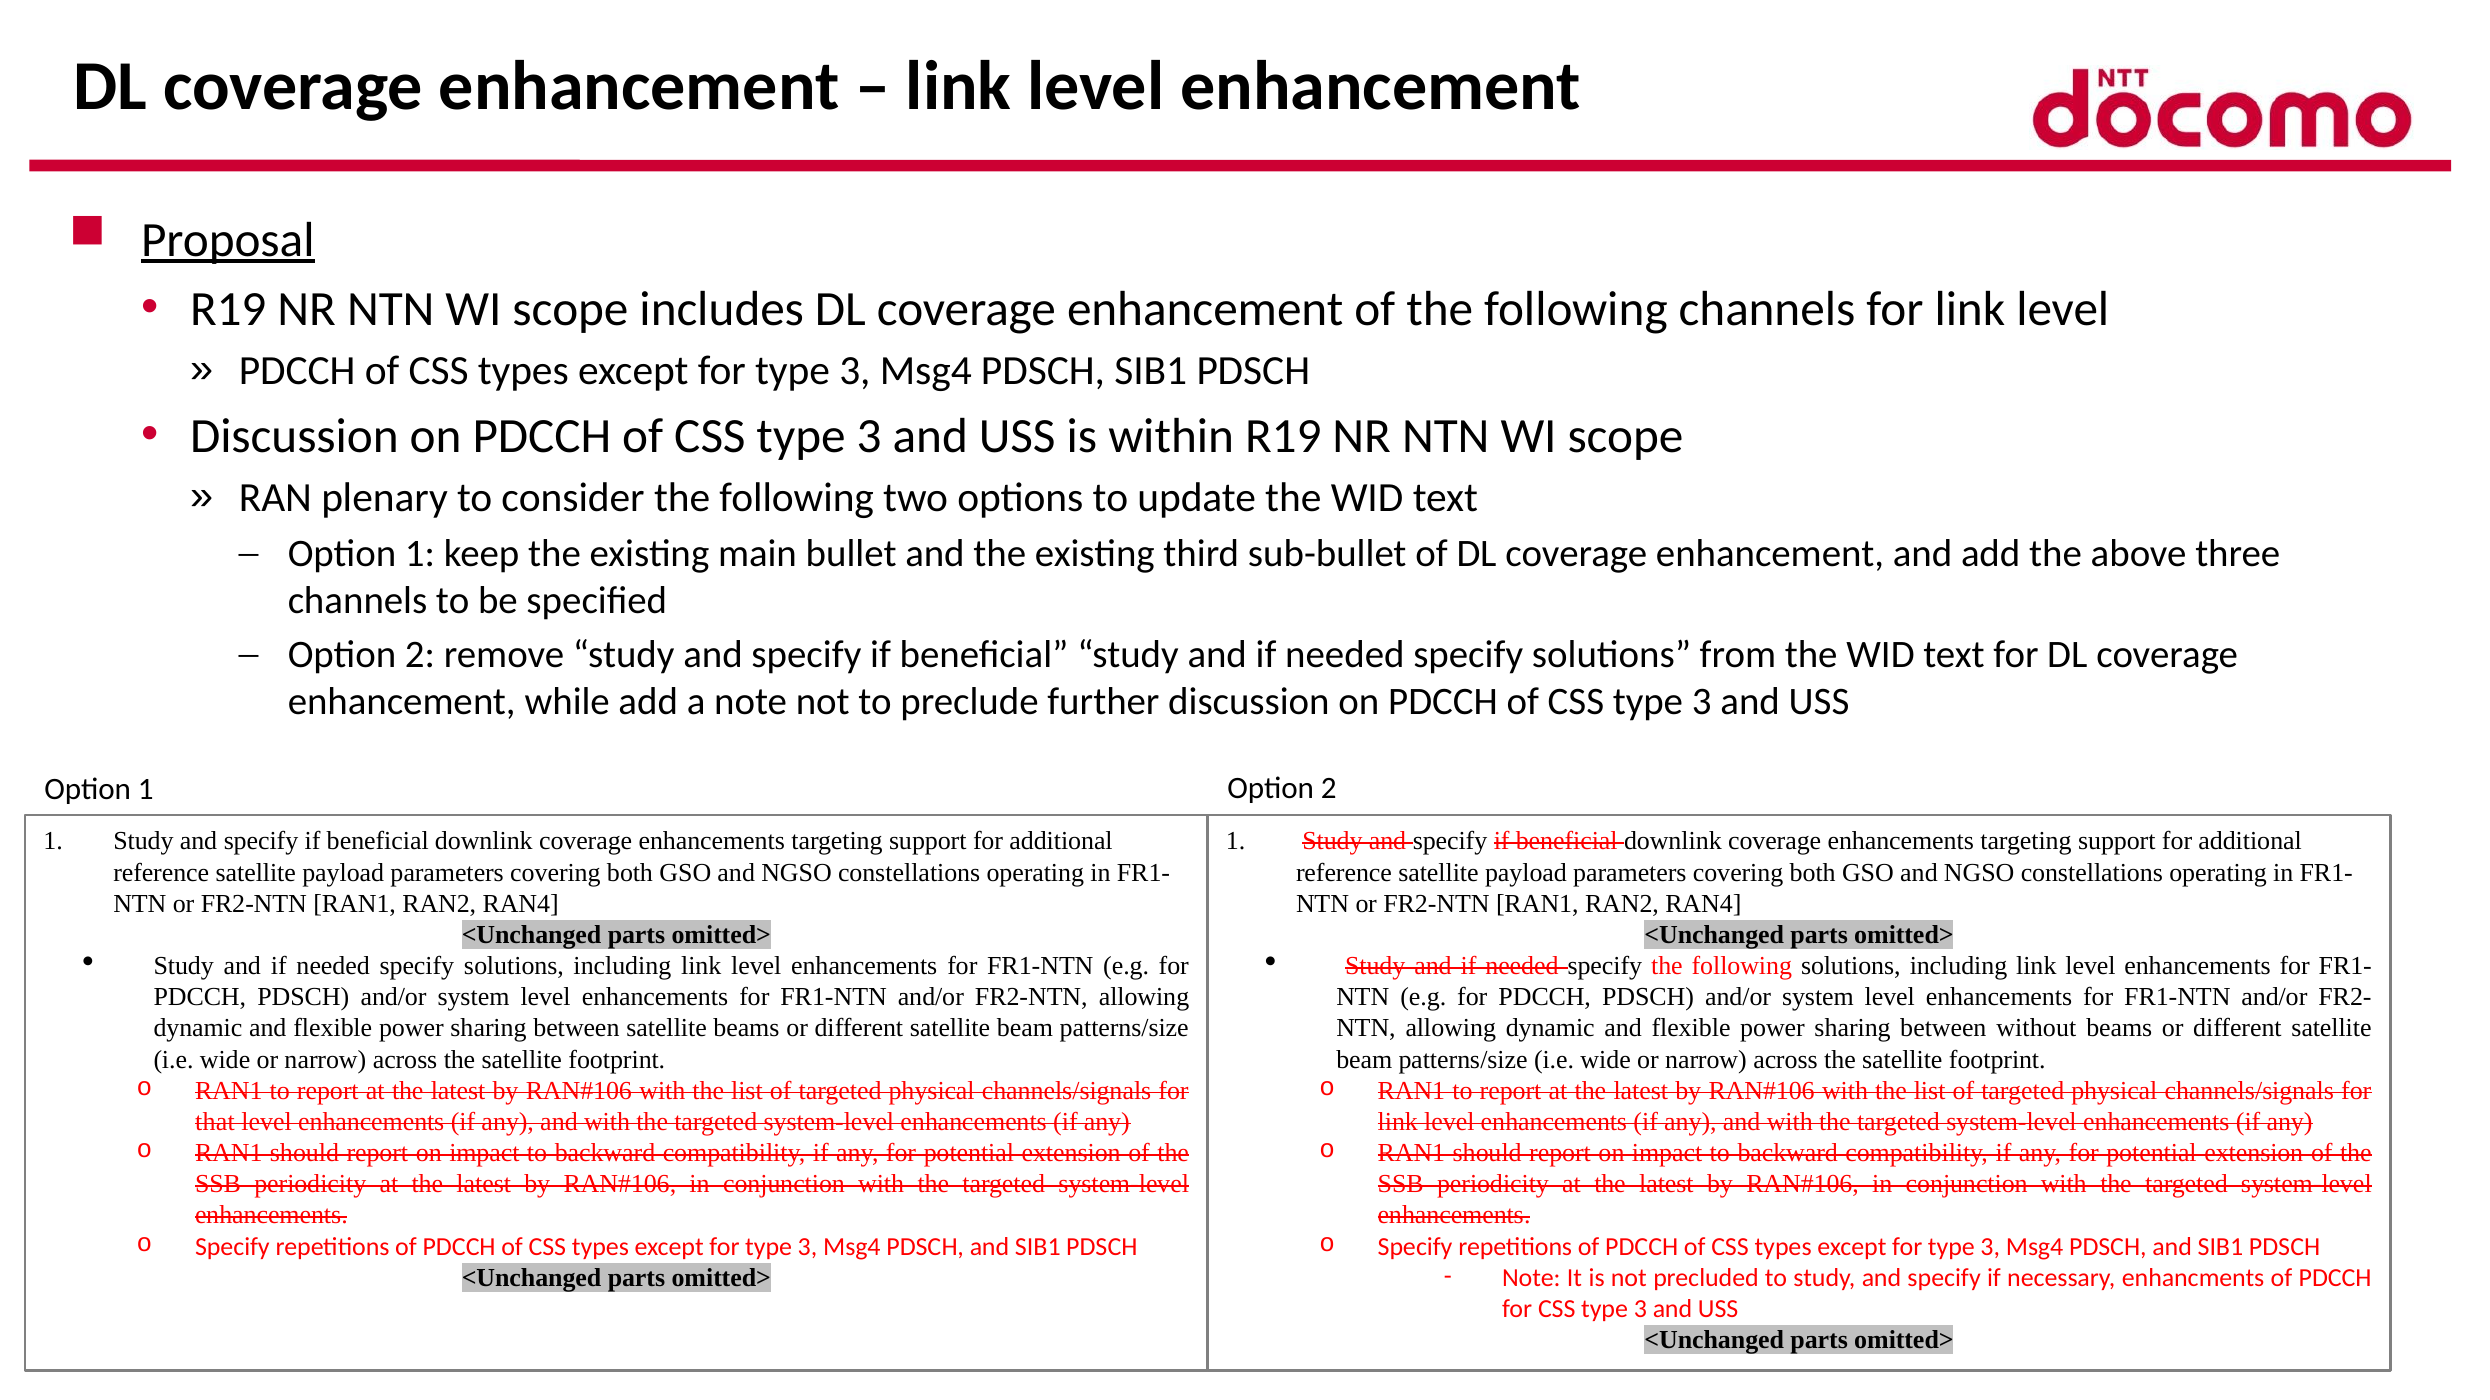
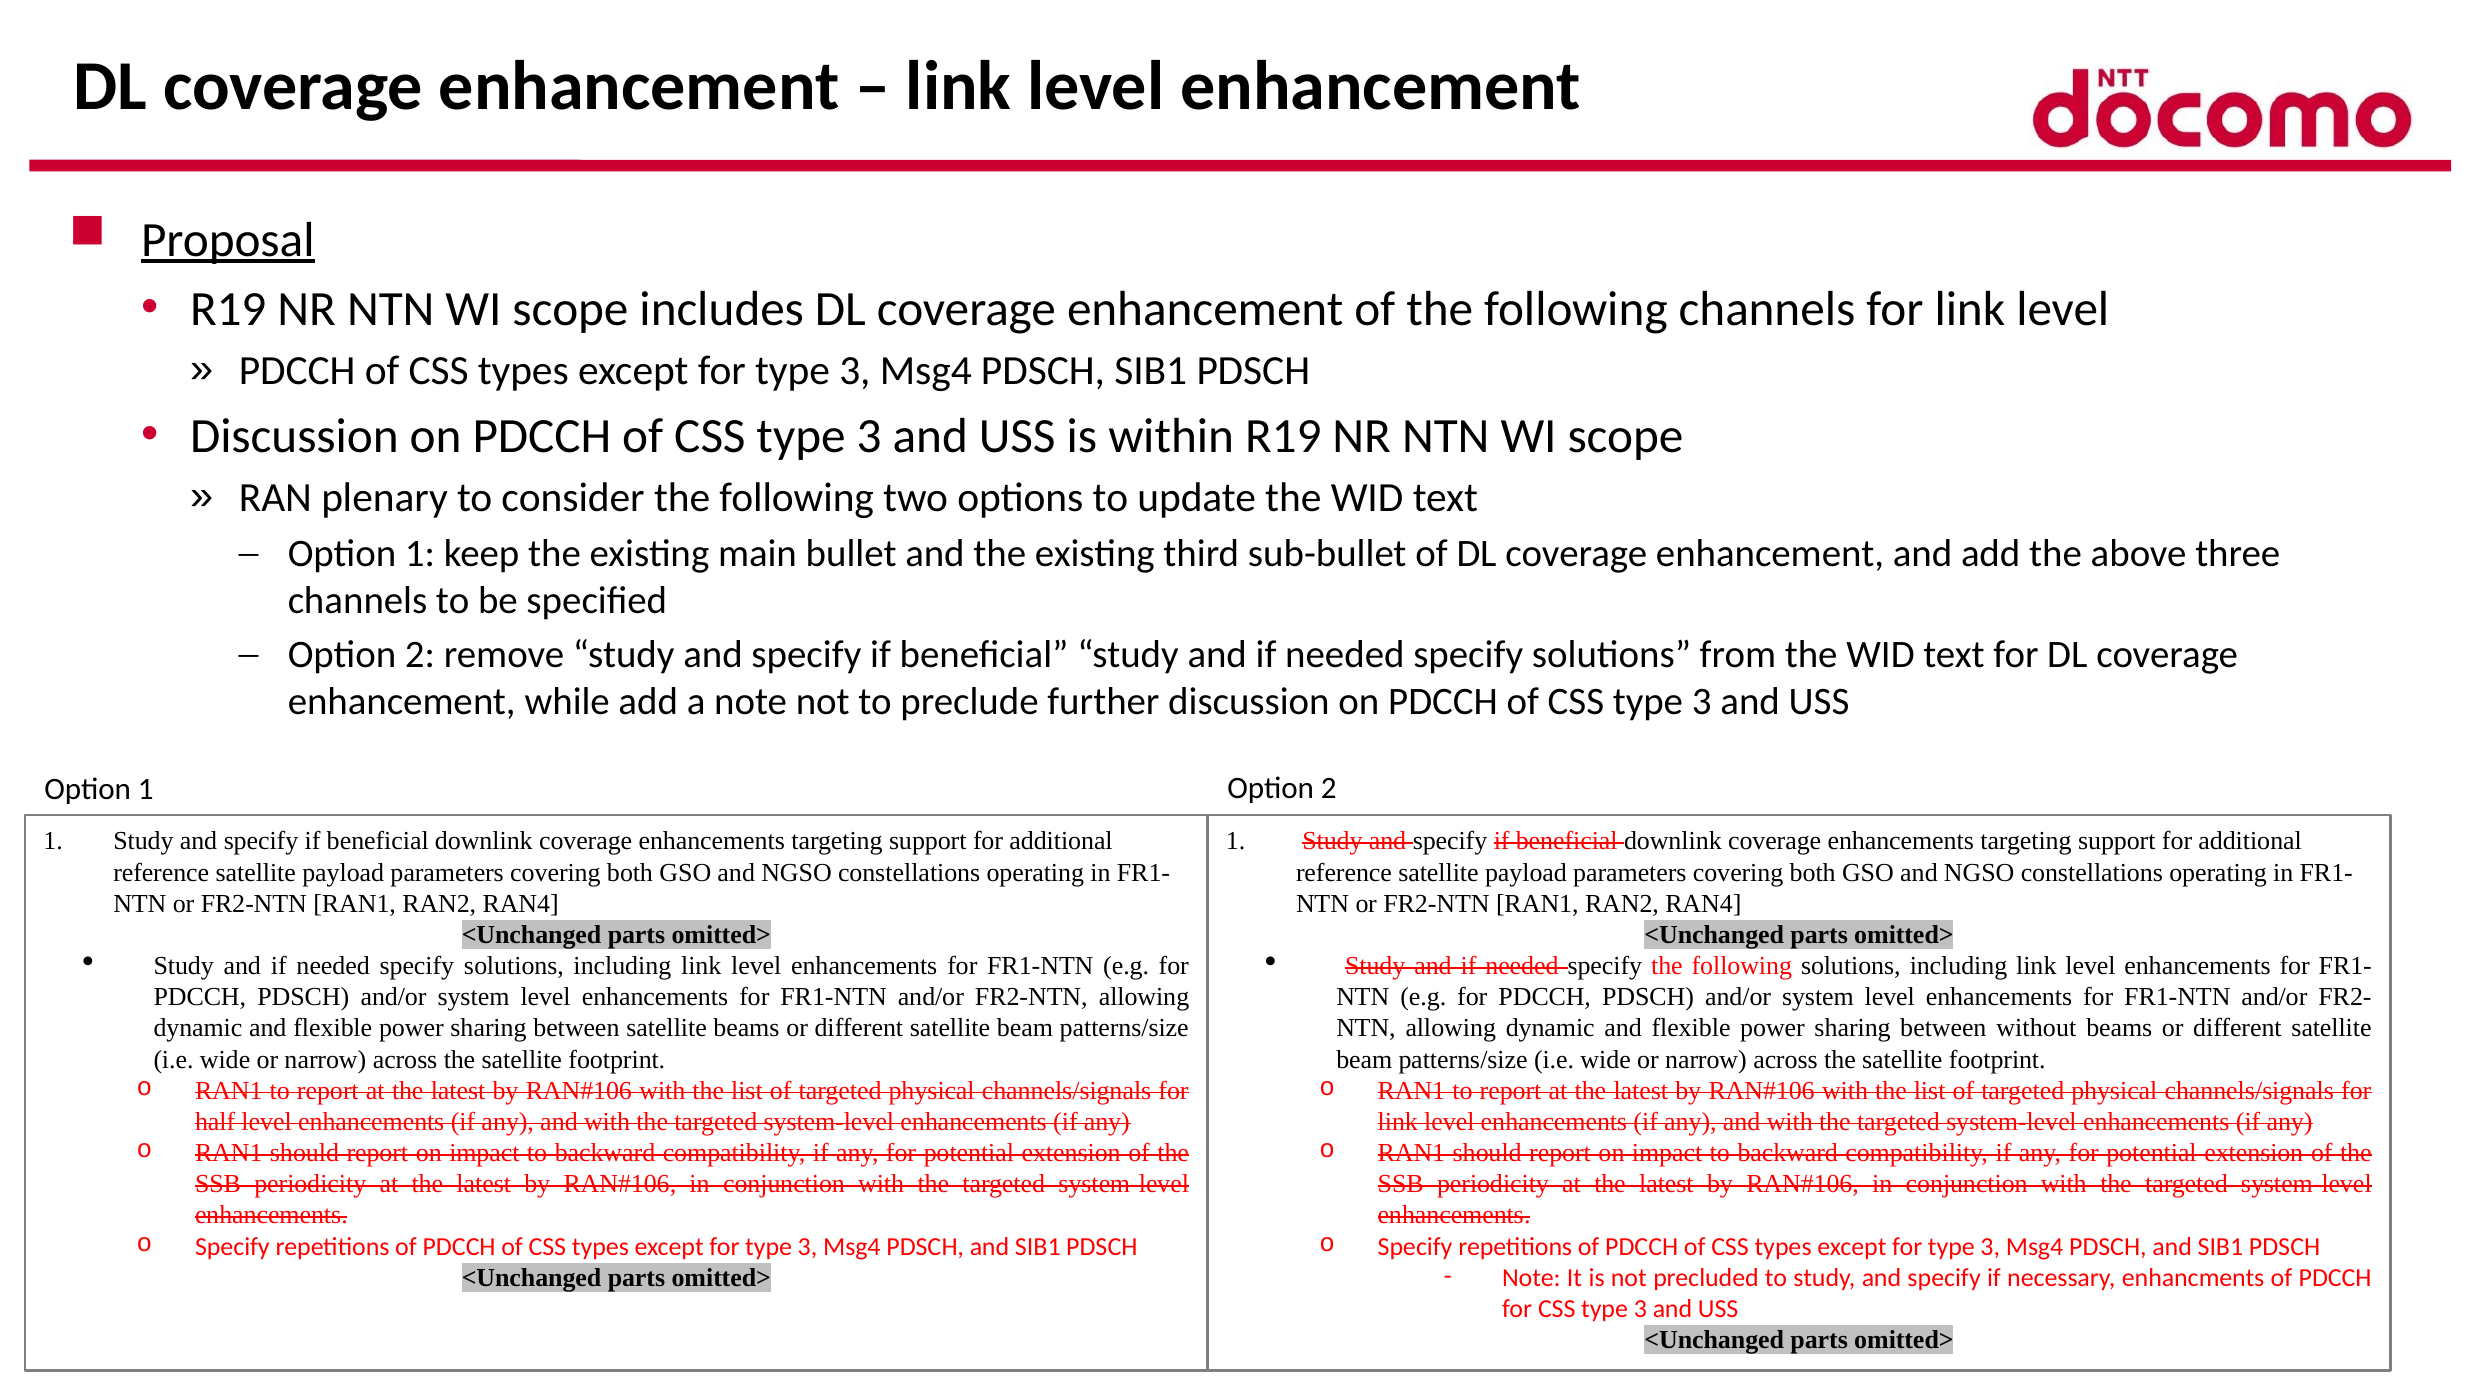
that: that -> half (215, 1122)
